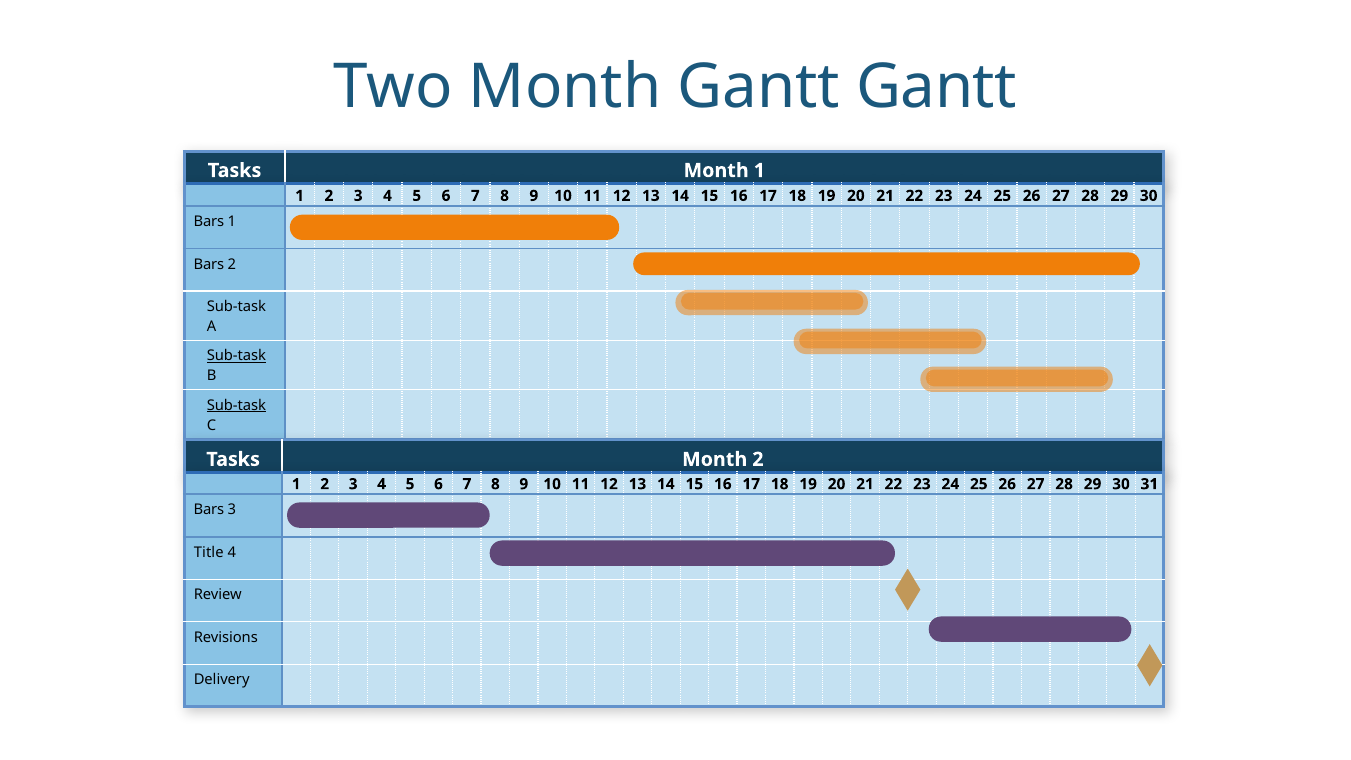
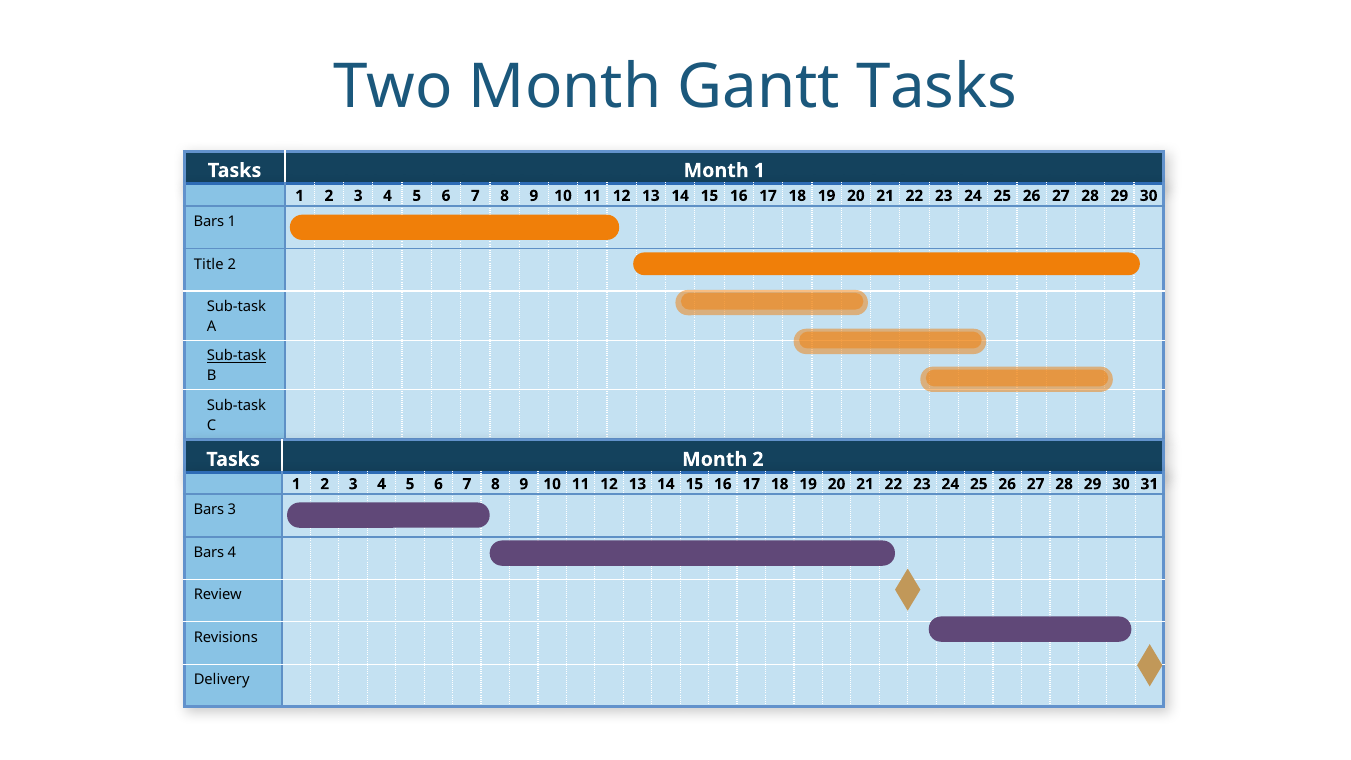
Gantt Gantt: Gantt -> Tasks (937, 87)
Bars: Bars -> Title (209, 264)
Sub-task underline: present -> none (236, 405)
Title: Title -> Bars (209, 552)
